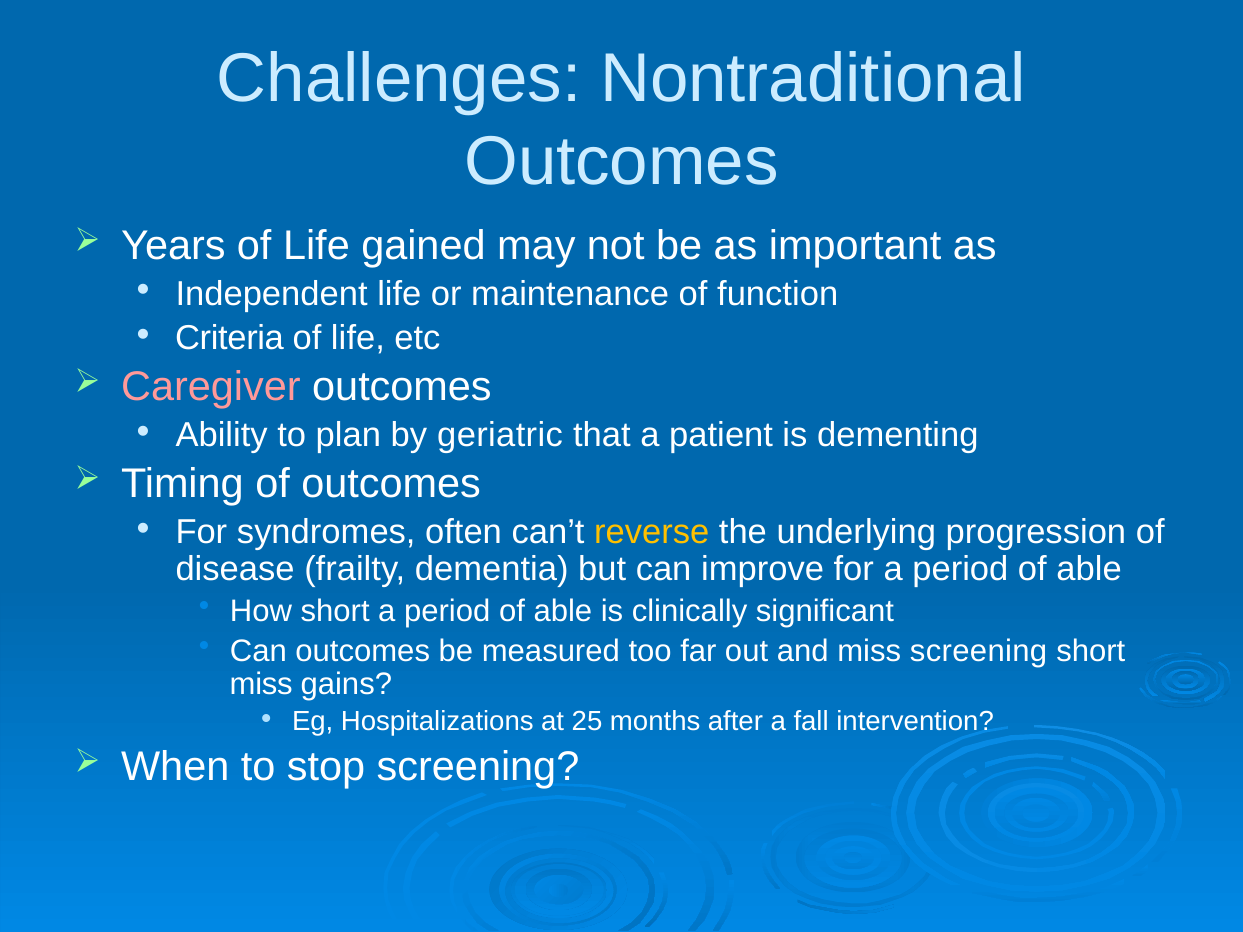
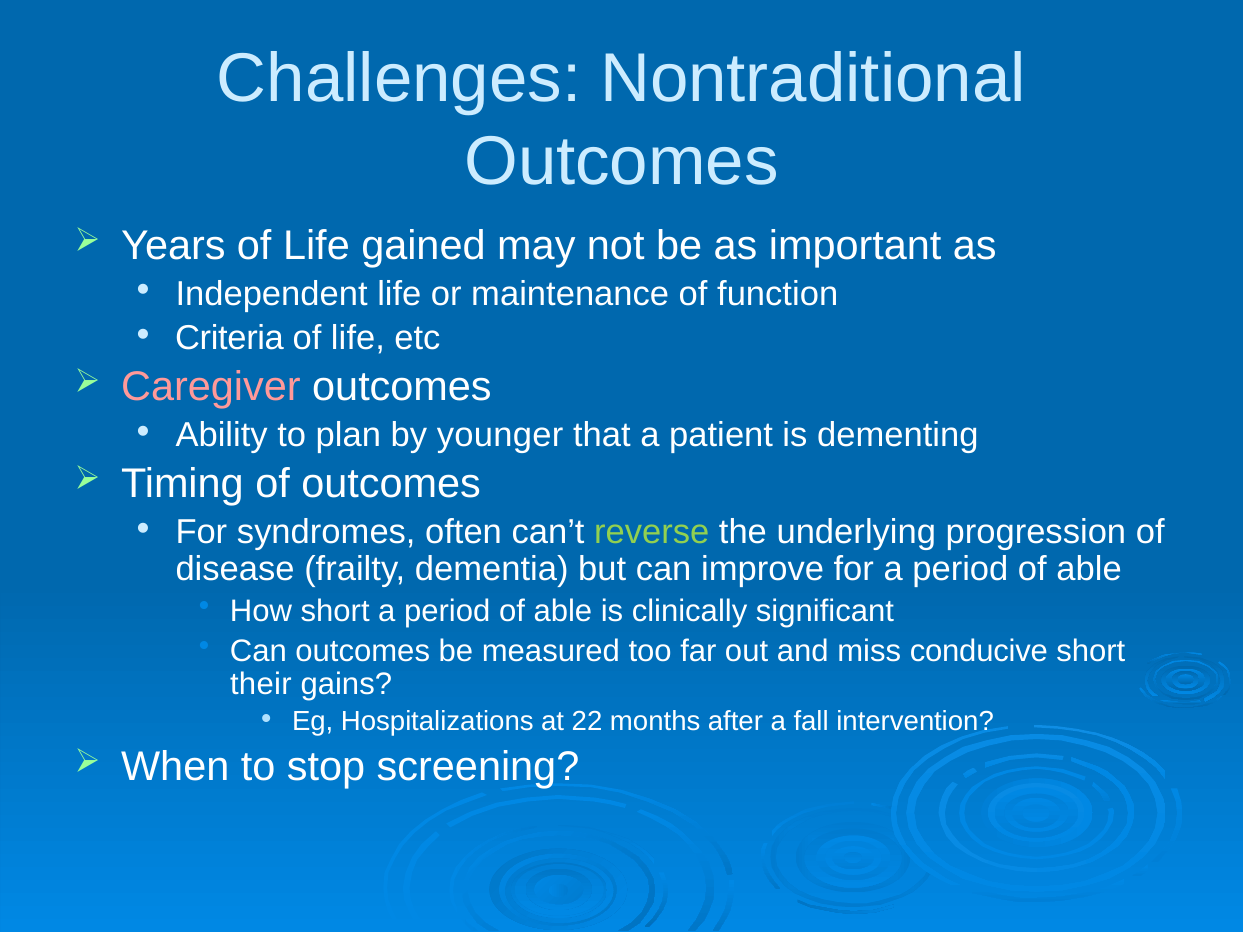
geriatric: geriatric -> younger (500, 435)
reverse colour: yellow -> light green (652, 532)
miss screening: screening -> conducive (979, 651)
miss: miss -> their (261, 685)
25: 25 -> 22 (587, 722)
